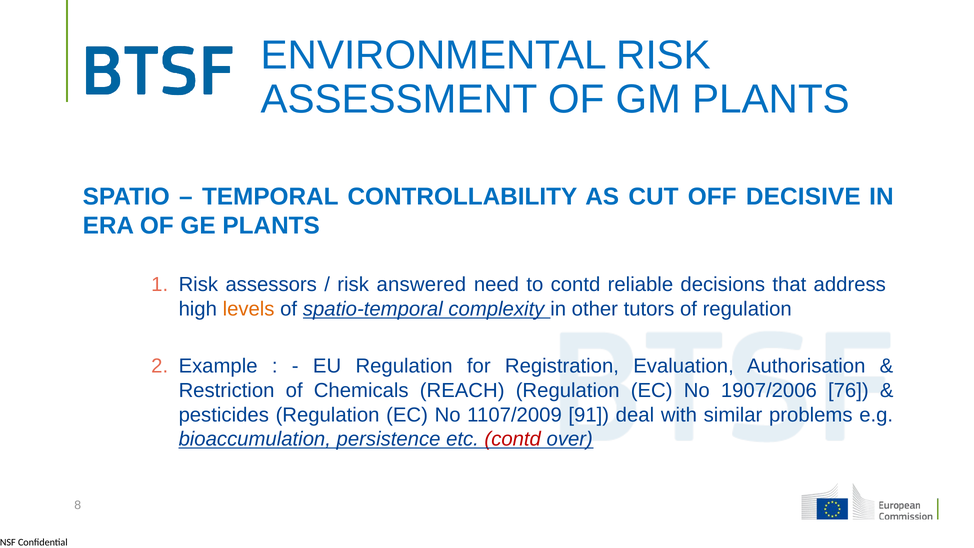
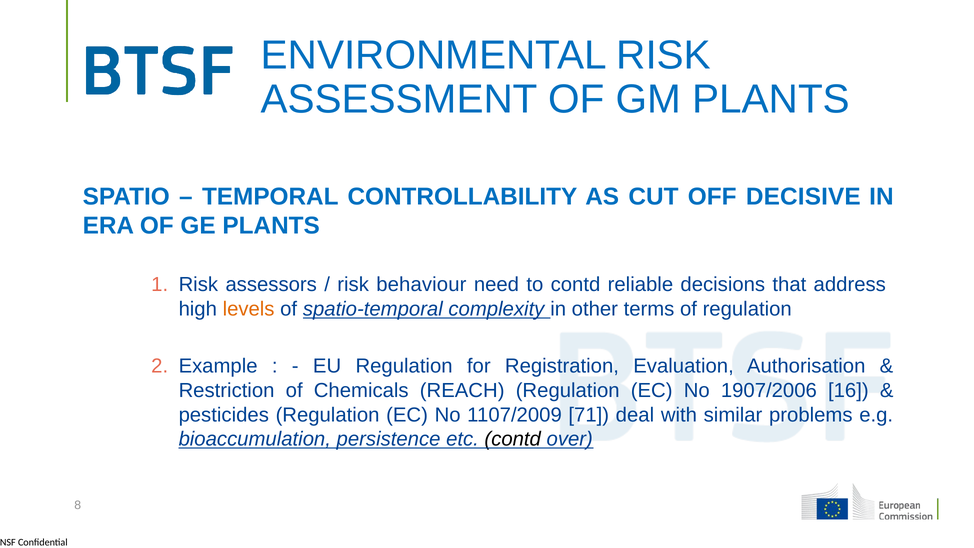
answered: answered -> behaviour (421, 285)
tutors: tutors -> terms (649, 309)
76: 76 -> 16 (848, 390)
91: 91 -> 71 (589, 415)
contd colour: red -> black (513, 439)
